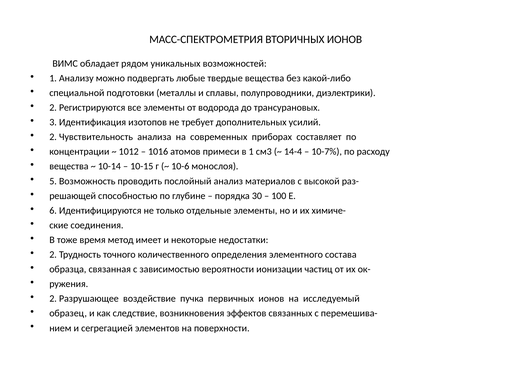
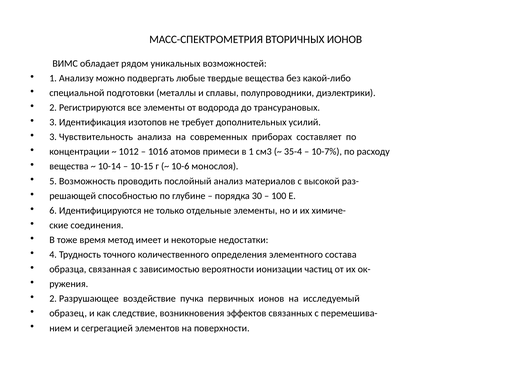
2: 2 -> 3 (53, 137)
14-4: 14-4 -> 35-4 (293, 151)
2: 2 -> 4 (53, 254)
